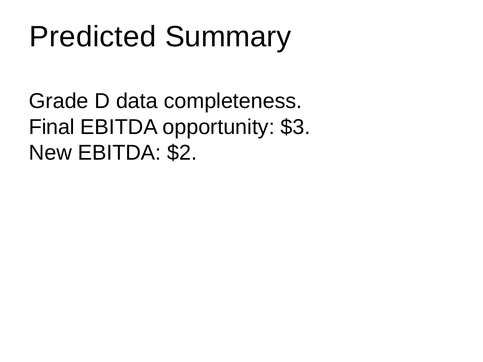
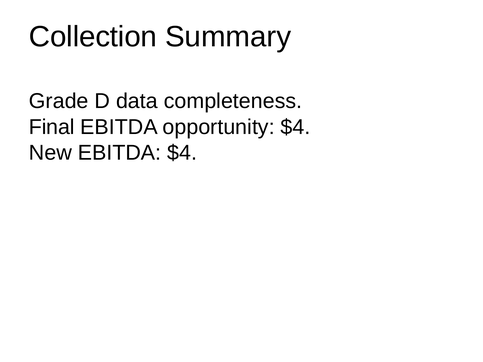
Predicted: Predicted -> Collection (93, 37)
opportunity $3: $3 -> $4 (296, 127)
EBITDA $2: $2 -> $4 (182, 153)
